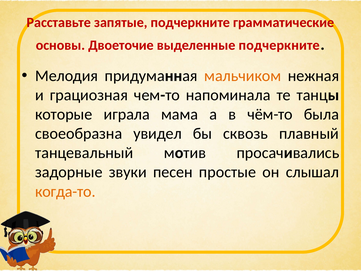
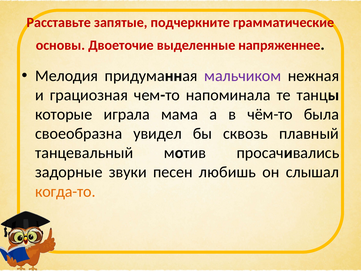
выделенные подчеркните: подчеркните -> напряженнее (279, 45)
мальчиком colour: orange -> purple (243, 76)
простые: простые -> любишь (227, 172)
